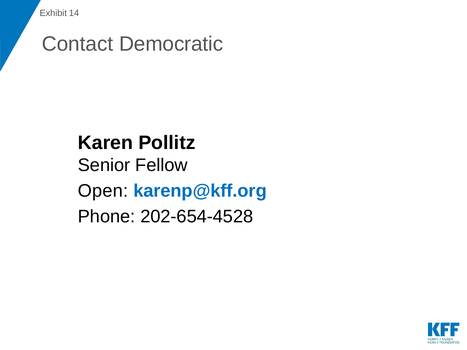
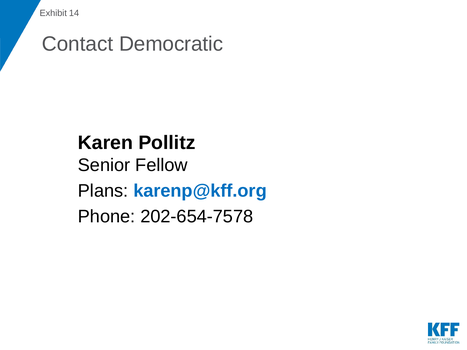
Open: Open -> Plans (103, 191)
202-654-4528: 202-654-4528 -> 202-654-7578 (197, 217)
